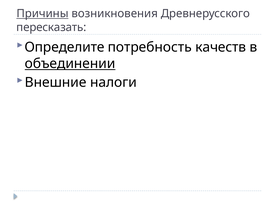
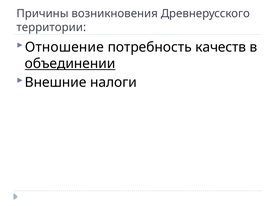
Причины underline: present -> none (42, 14)
пересказать: пересказать -> территории (51, 27)
Определите: Определите -> Отношение (64, 47)
